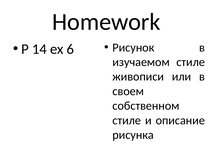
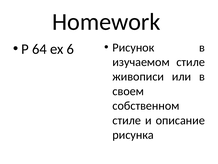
14: 14 -> 64 (39, 49)
